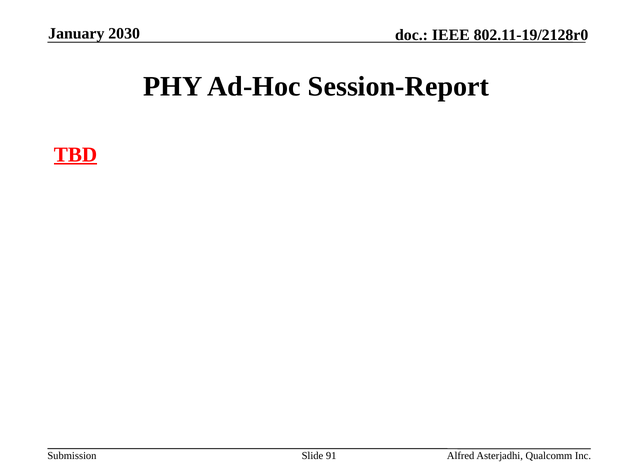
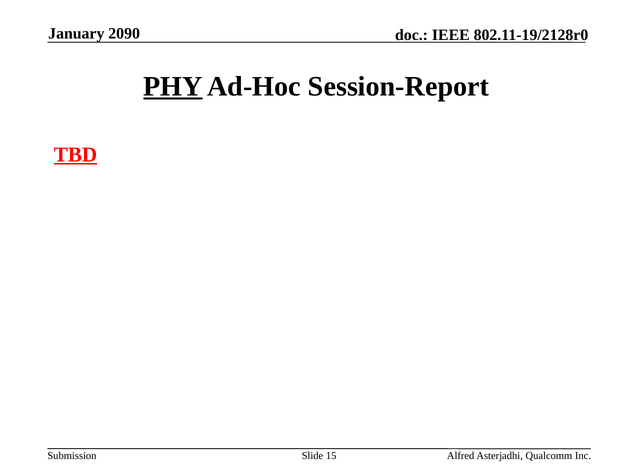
2030: 2030 -> 2090 (124, 34)
PHY underline: none -> present (173, 86)
91: 91 -> 15 (331, 455)
